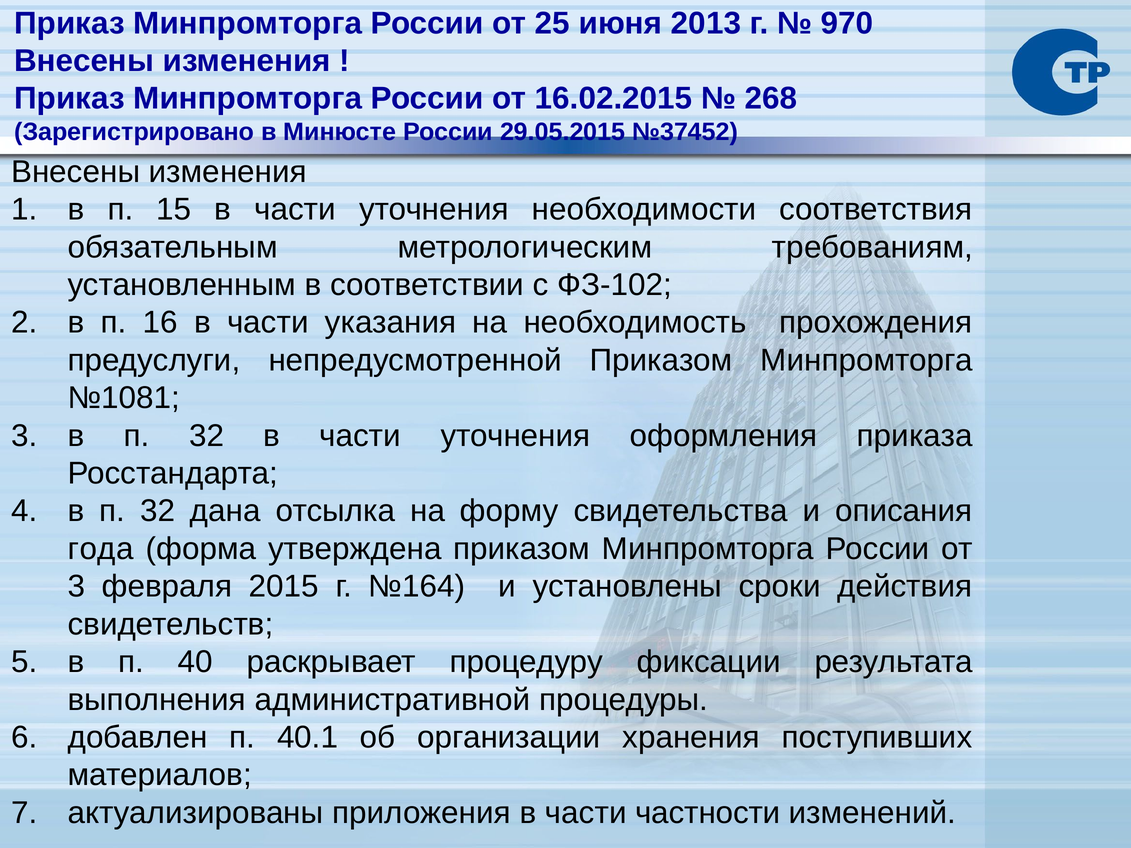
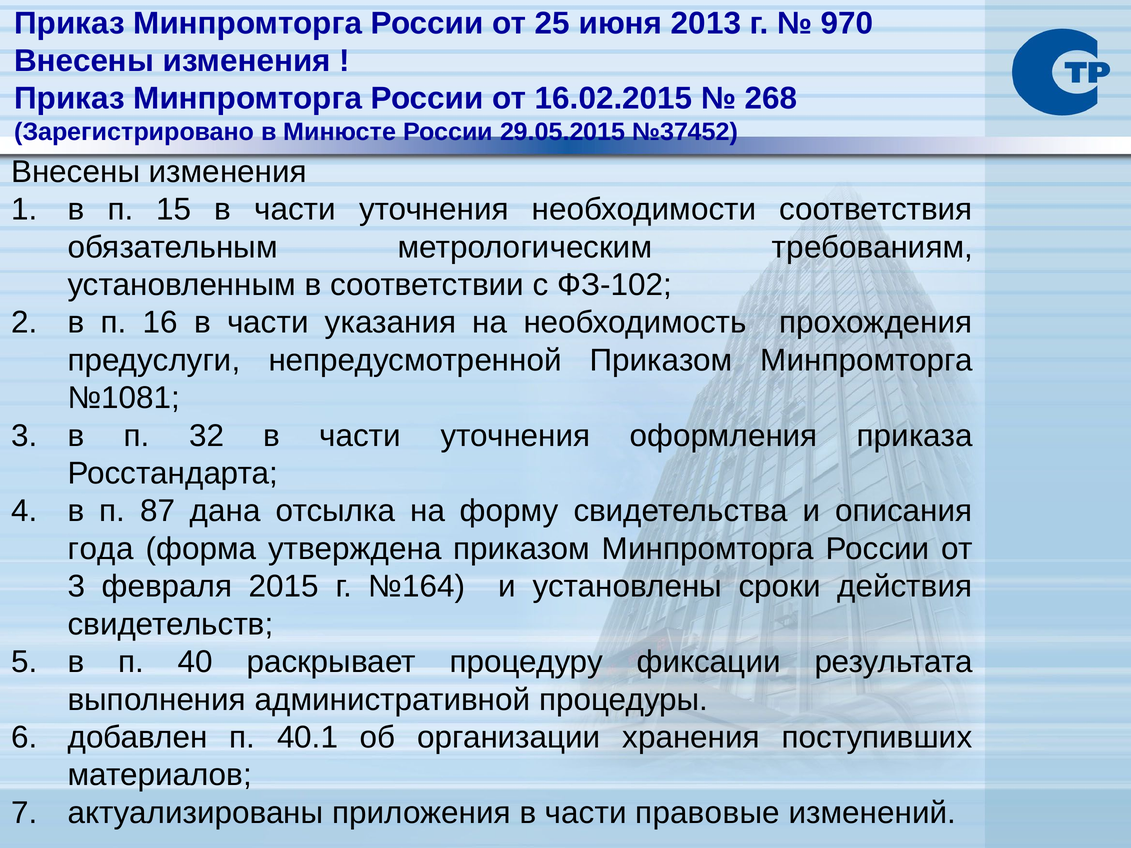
32: 32 -> 87 (158, 511)
частности: частности -> правовые (708, 813)
